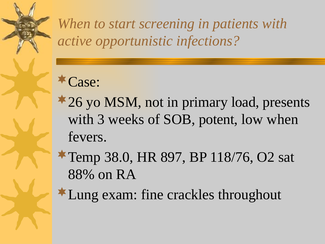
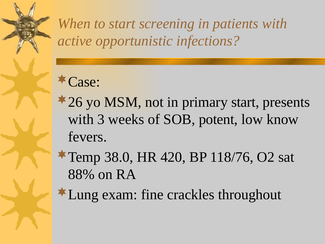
primary load: load -> start (245, 102)
low when: when -> know (283, 119)
897: 897 -> 420 (173, 157)
